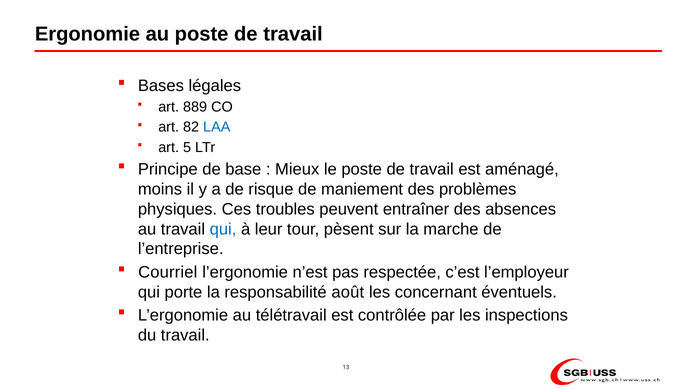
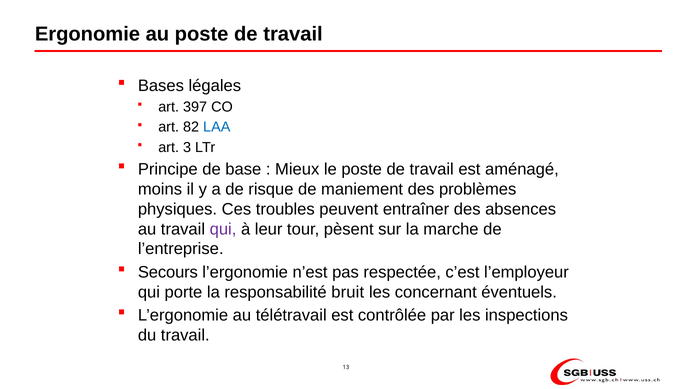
889: 889 -> 397 (195, 107)
5: 5 -> 3 (187, 147)
qui colour: blue -> purple (223, 229)
Courriel: Courriel -> Secours (168, 272)
août: août -> bruit (348, 292)
